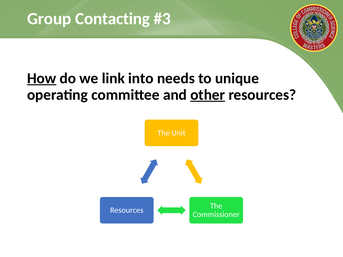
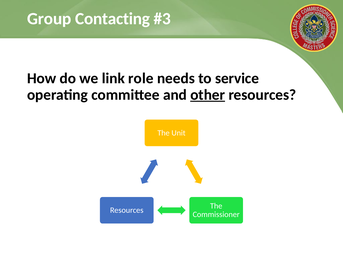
How underline: present -> none (42, 78)
into: into -> role (141, 78)
unique: unique -> service (237, 78)
